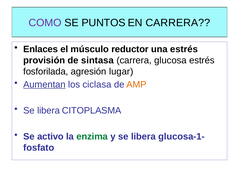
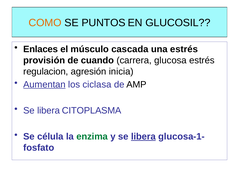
COMO colour: purple -> orange (45, 23)
EN CARRERA: CARRERA -> GLUCOSIL (178, 23)
reductor: reductor -> cascada (130, 49)
sintasa: sintasa -> cuando (97, 60)
fosforilada: fosforilada -> regulacion (46, 72)
lugar: lugar -> inicia (121, 72)
AMP colour: orange -> black (136, 85)
activo: activo -> célula (50, 137)
libera underline: none -> present (143, 137)
